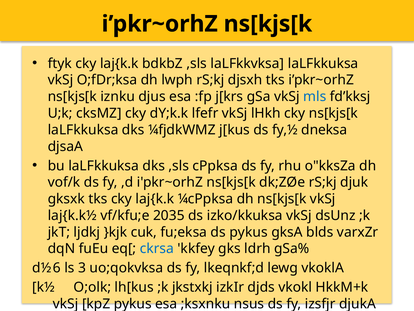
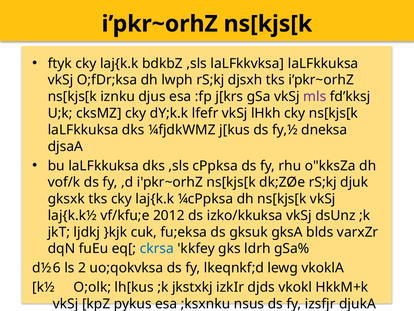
mls colour: blue -> purple (315, 97)
2035: 2035 -> 2012 (169, 215)
ds pykus: pykus -> gksuk (249, 232)
3: 3 -> 2 (82, 268)
